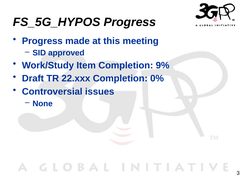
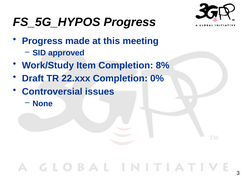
9%: 9% -> 8% (163, 66)
